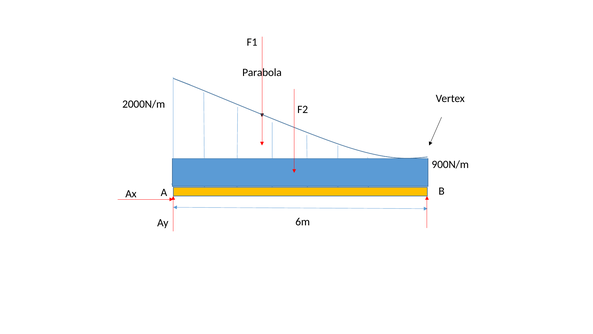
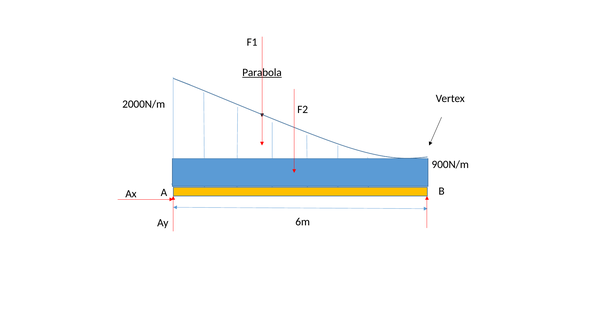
Parabola underline: none -> present (262, 72)
